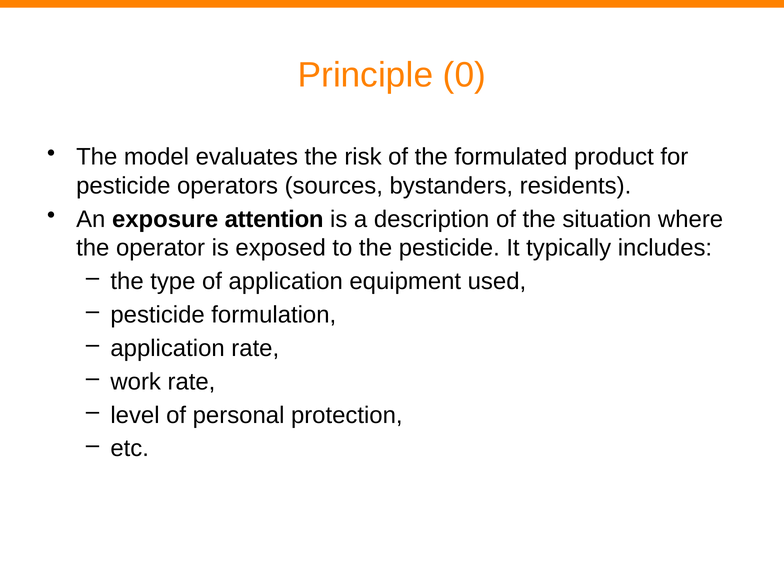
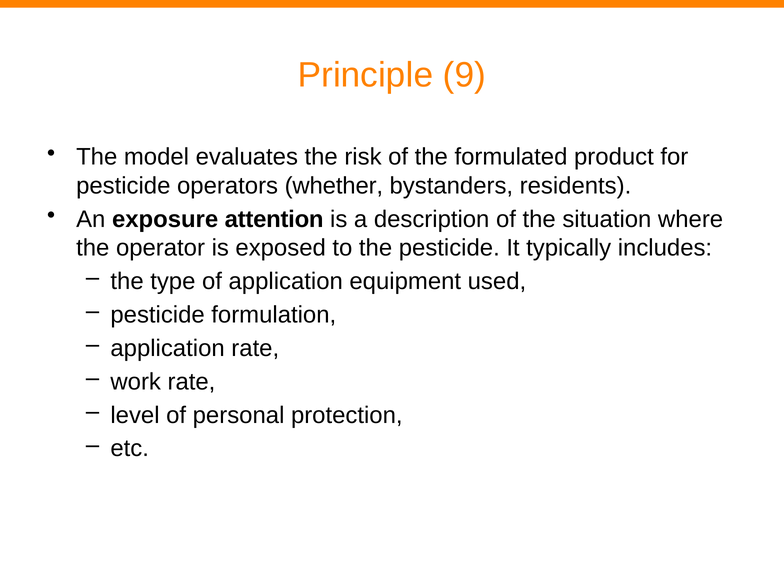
0: 0 -> 9 (465, 75)
sources: sources -> whether (334, 186)
